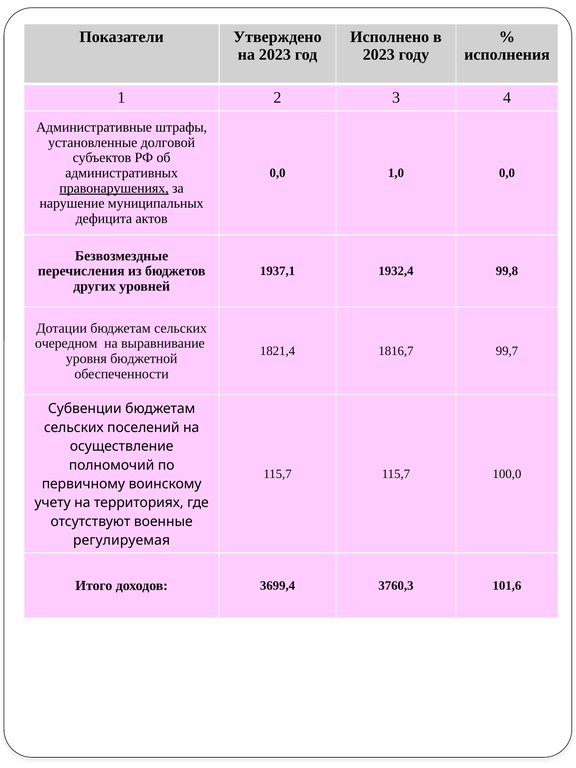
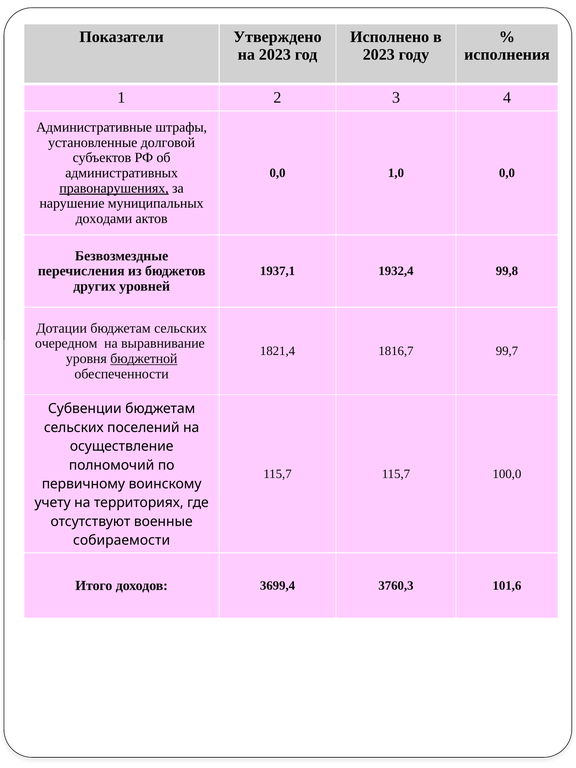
дефицита: дефицита -> доходами (104, 219)
бюджетной underline: none -> present (144, 359)
регулируемая: регулируемая -> собираемости (122, 540)
